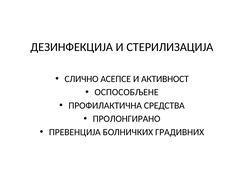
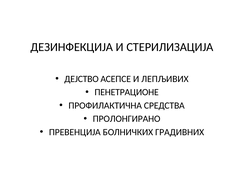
СЛИЧНО: СЛИЧНО -> ДЕЈСТВО (81, 79)
АКТИВНОСТ: АКТИВНОСТ -> ЛЕПЉИВИХ (165, 79)
ОСПОСОБЉЕНЕ: ОСПОСОБЉЕНЕ -> ПЕНЕТРАЦИОНЕ (127, 92)
